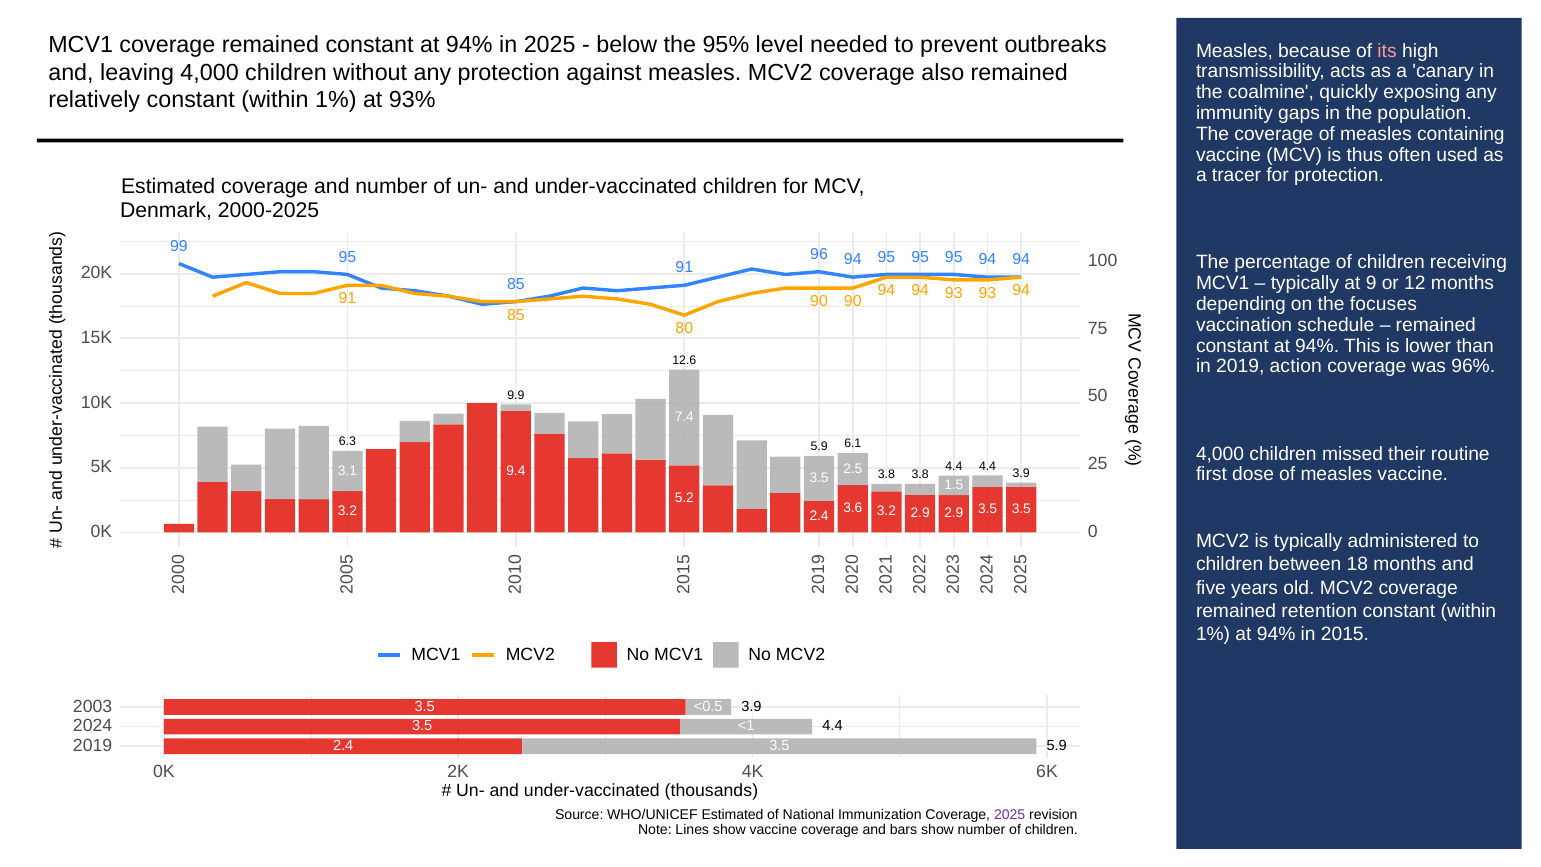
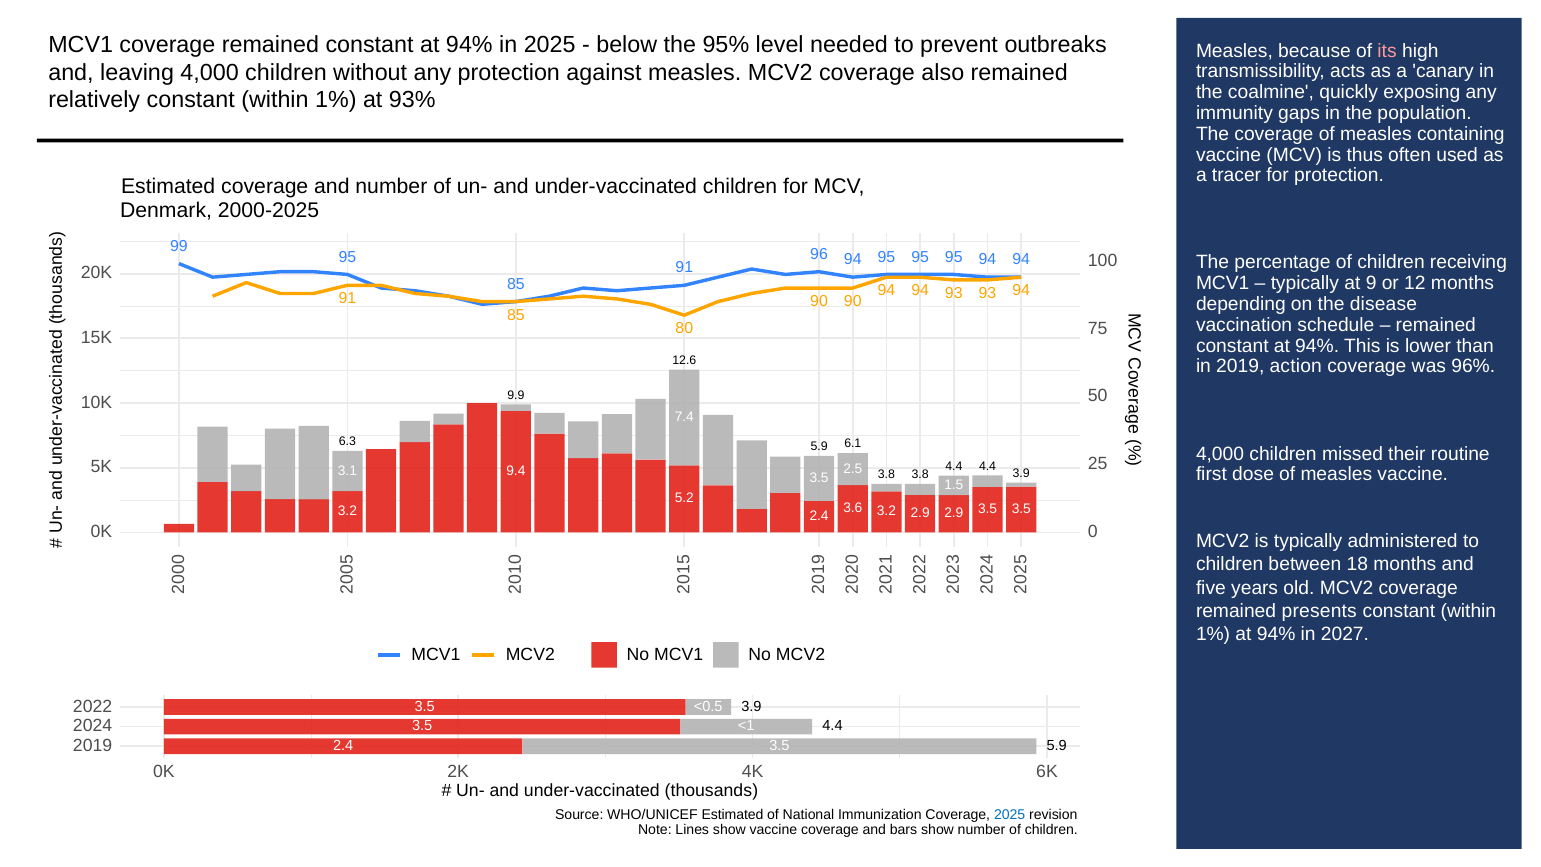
focuses: focuses -> disease (1383, 304)
retention: retention -> presents (1319, 611)
2015: 2015 -> 2027 (1345, 634)
2003: 2003 -> 2022 (93, 706)
2025 colour: purple -> blue (1010, 815)
